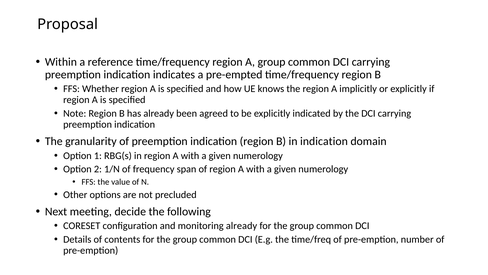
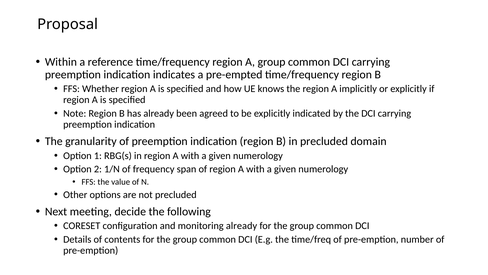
in indication: indication -> precluded (324, 141)
